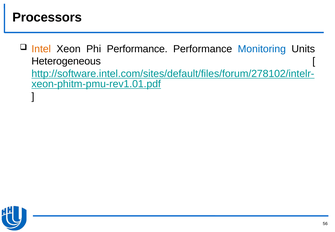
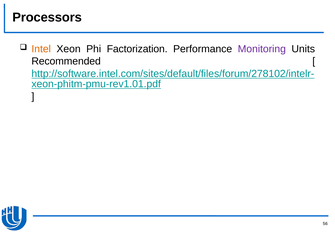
Phi Performance: Performance -> Factorization (137, 49)
Monitoring colour: blue -> purple (262, 49)
Heterogeneous: Heterogeneous -> Recommended (66, 61)
